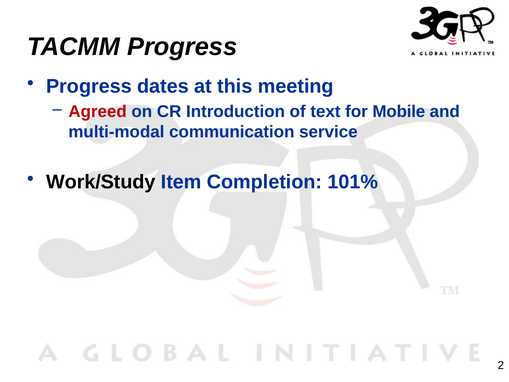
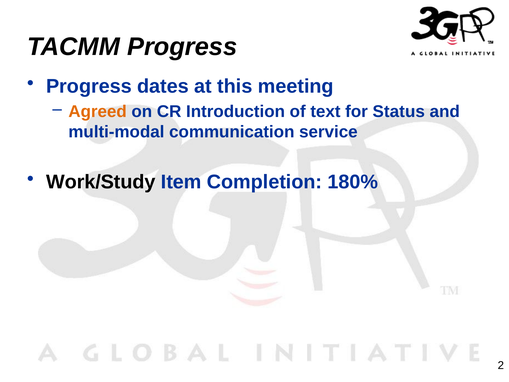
Agreed colour: red -> orange (98, 112)
Mobile: Mobile -> Status (399, 112)
101%: 101% -> 180% (353, 182)
